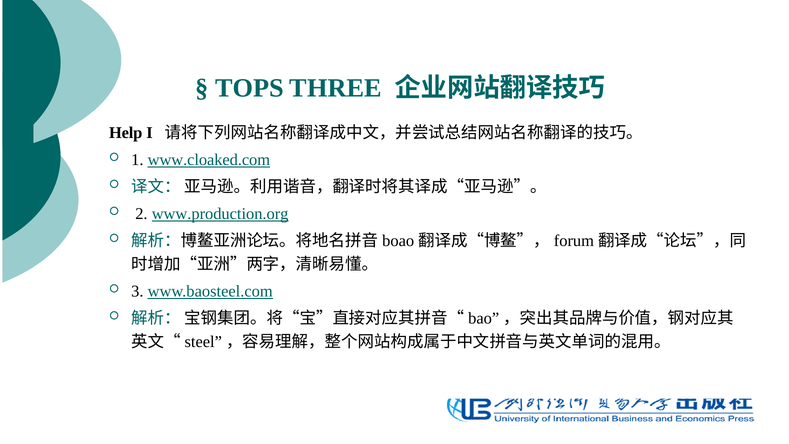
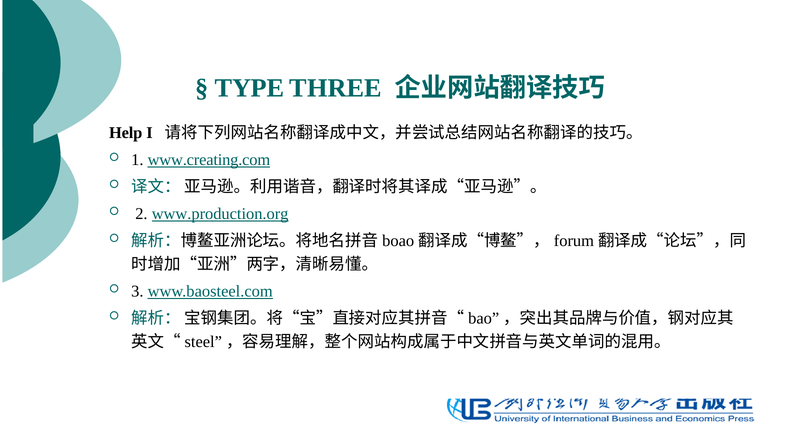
TOPS: TOPS -> TYPE (250, 88)
www.cloaked.com: www.cloaked.com -> www.creating.com (209, 160)
